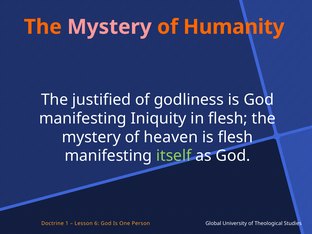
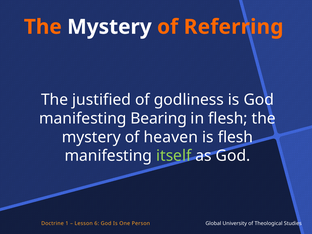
Mystery colour: pink -> white (109, 27)
Humanity: Humanity -> Referring (234, 27)
Iniquity: Iniquity -> Bearing (159, 118)
